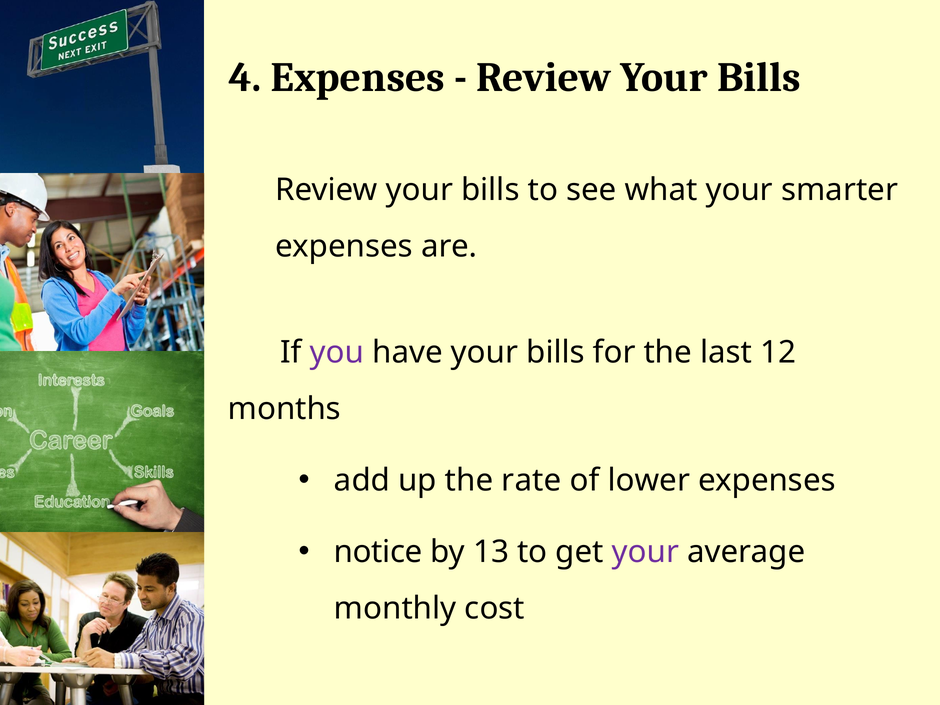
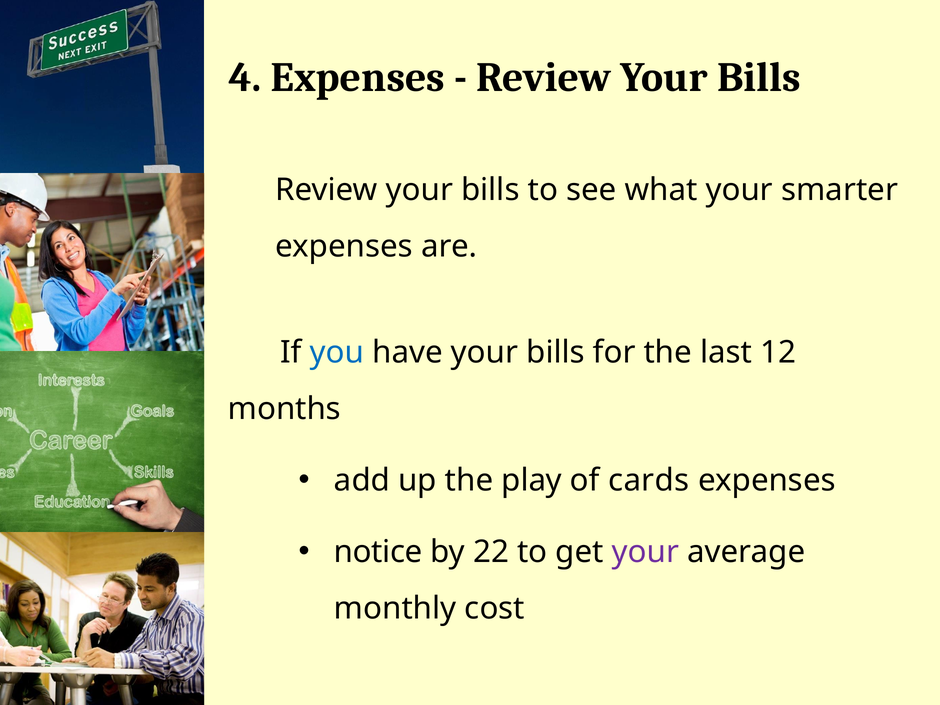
you colour: purple -> blue (337, 353)
rate: rate -> play (532, 480)
lower: lower -> cards (649, 480)
13: 13 -> 22 (491, 552)
